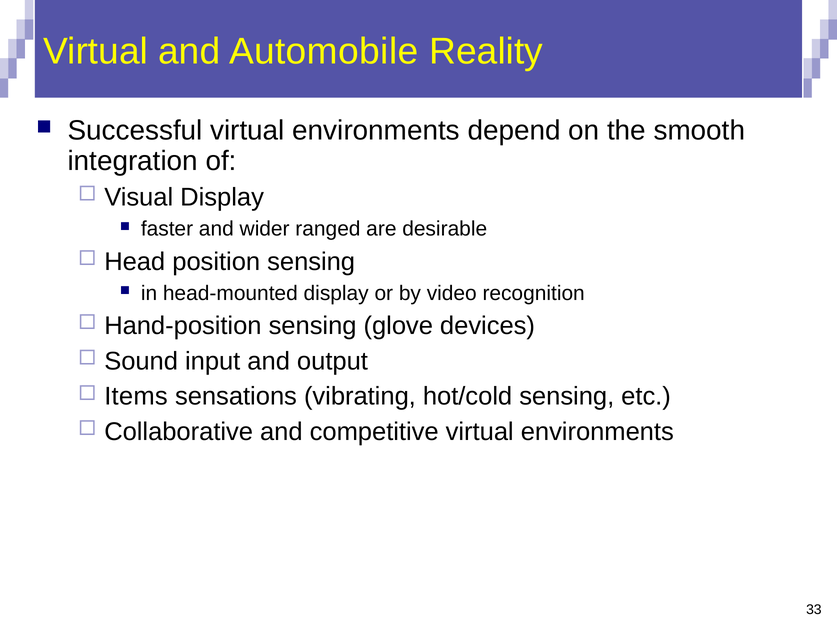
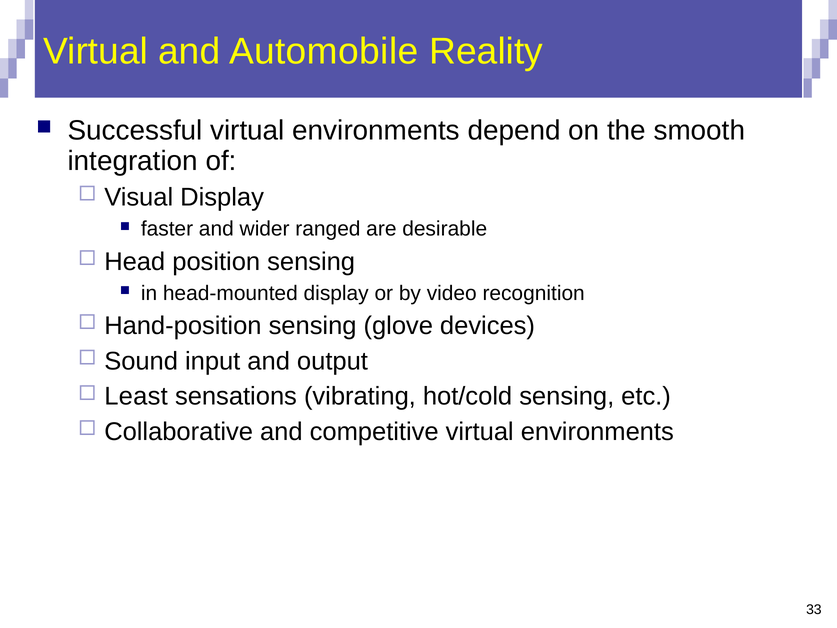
Items: Items -> Least (136, 396)
